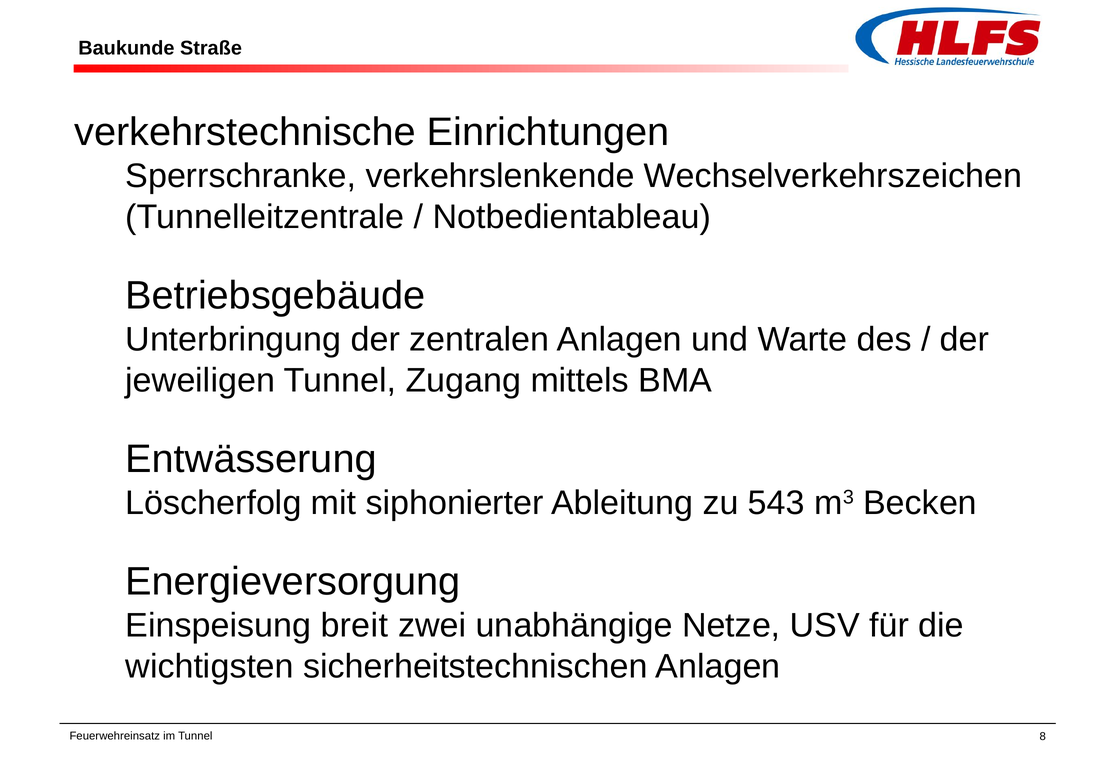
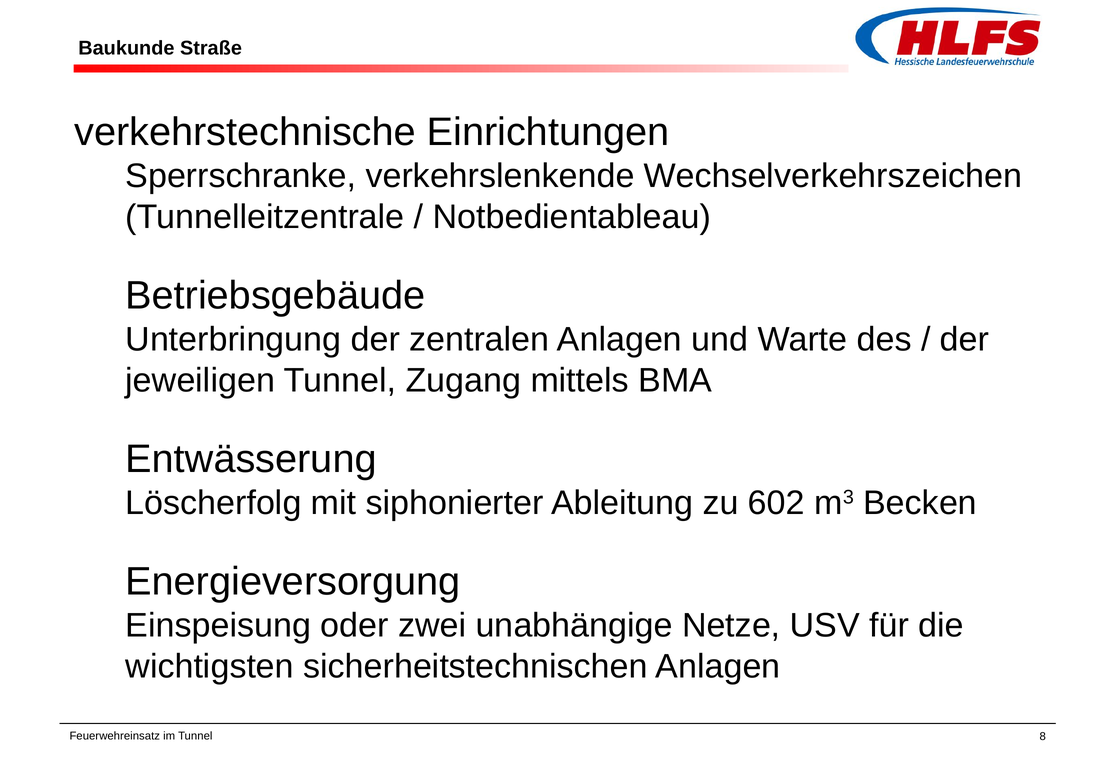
543: 543 -> 602 (776, 503)
breit: breit -> oder (355, 626)
